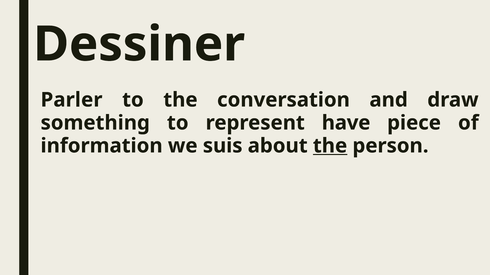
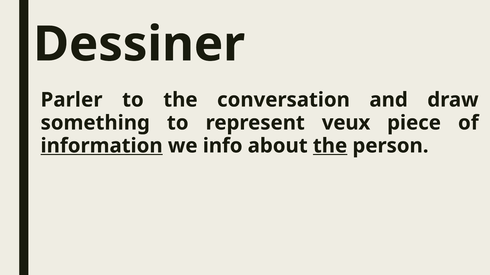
have: have -> veux (346, 123)
information underline: none -> present (102, 146)
suis: suis -> info (223, 146)
